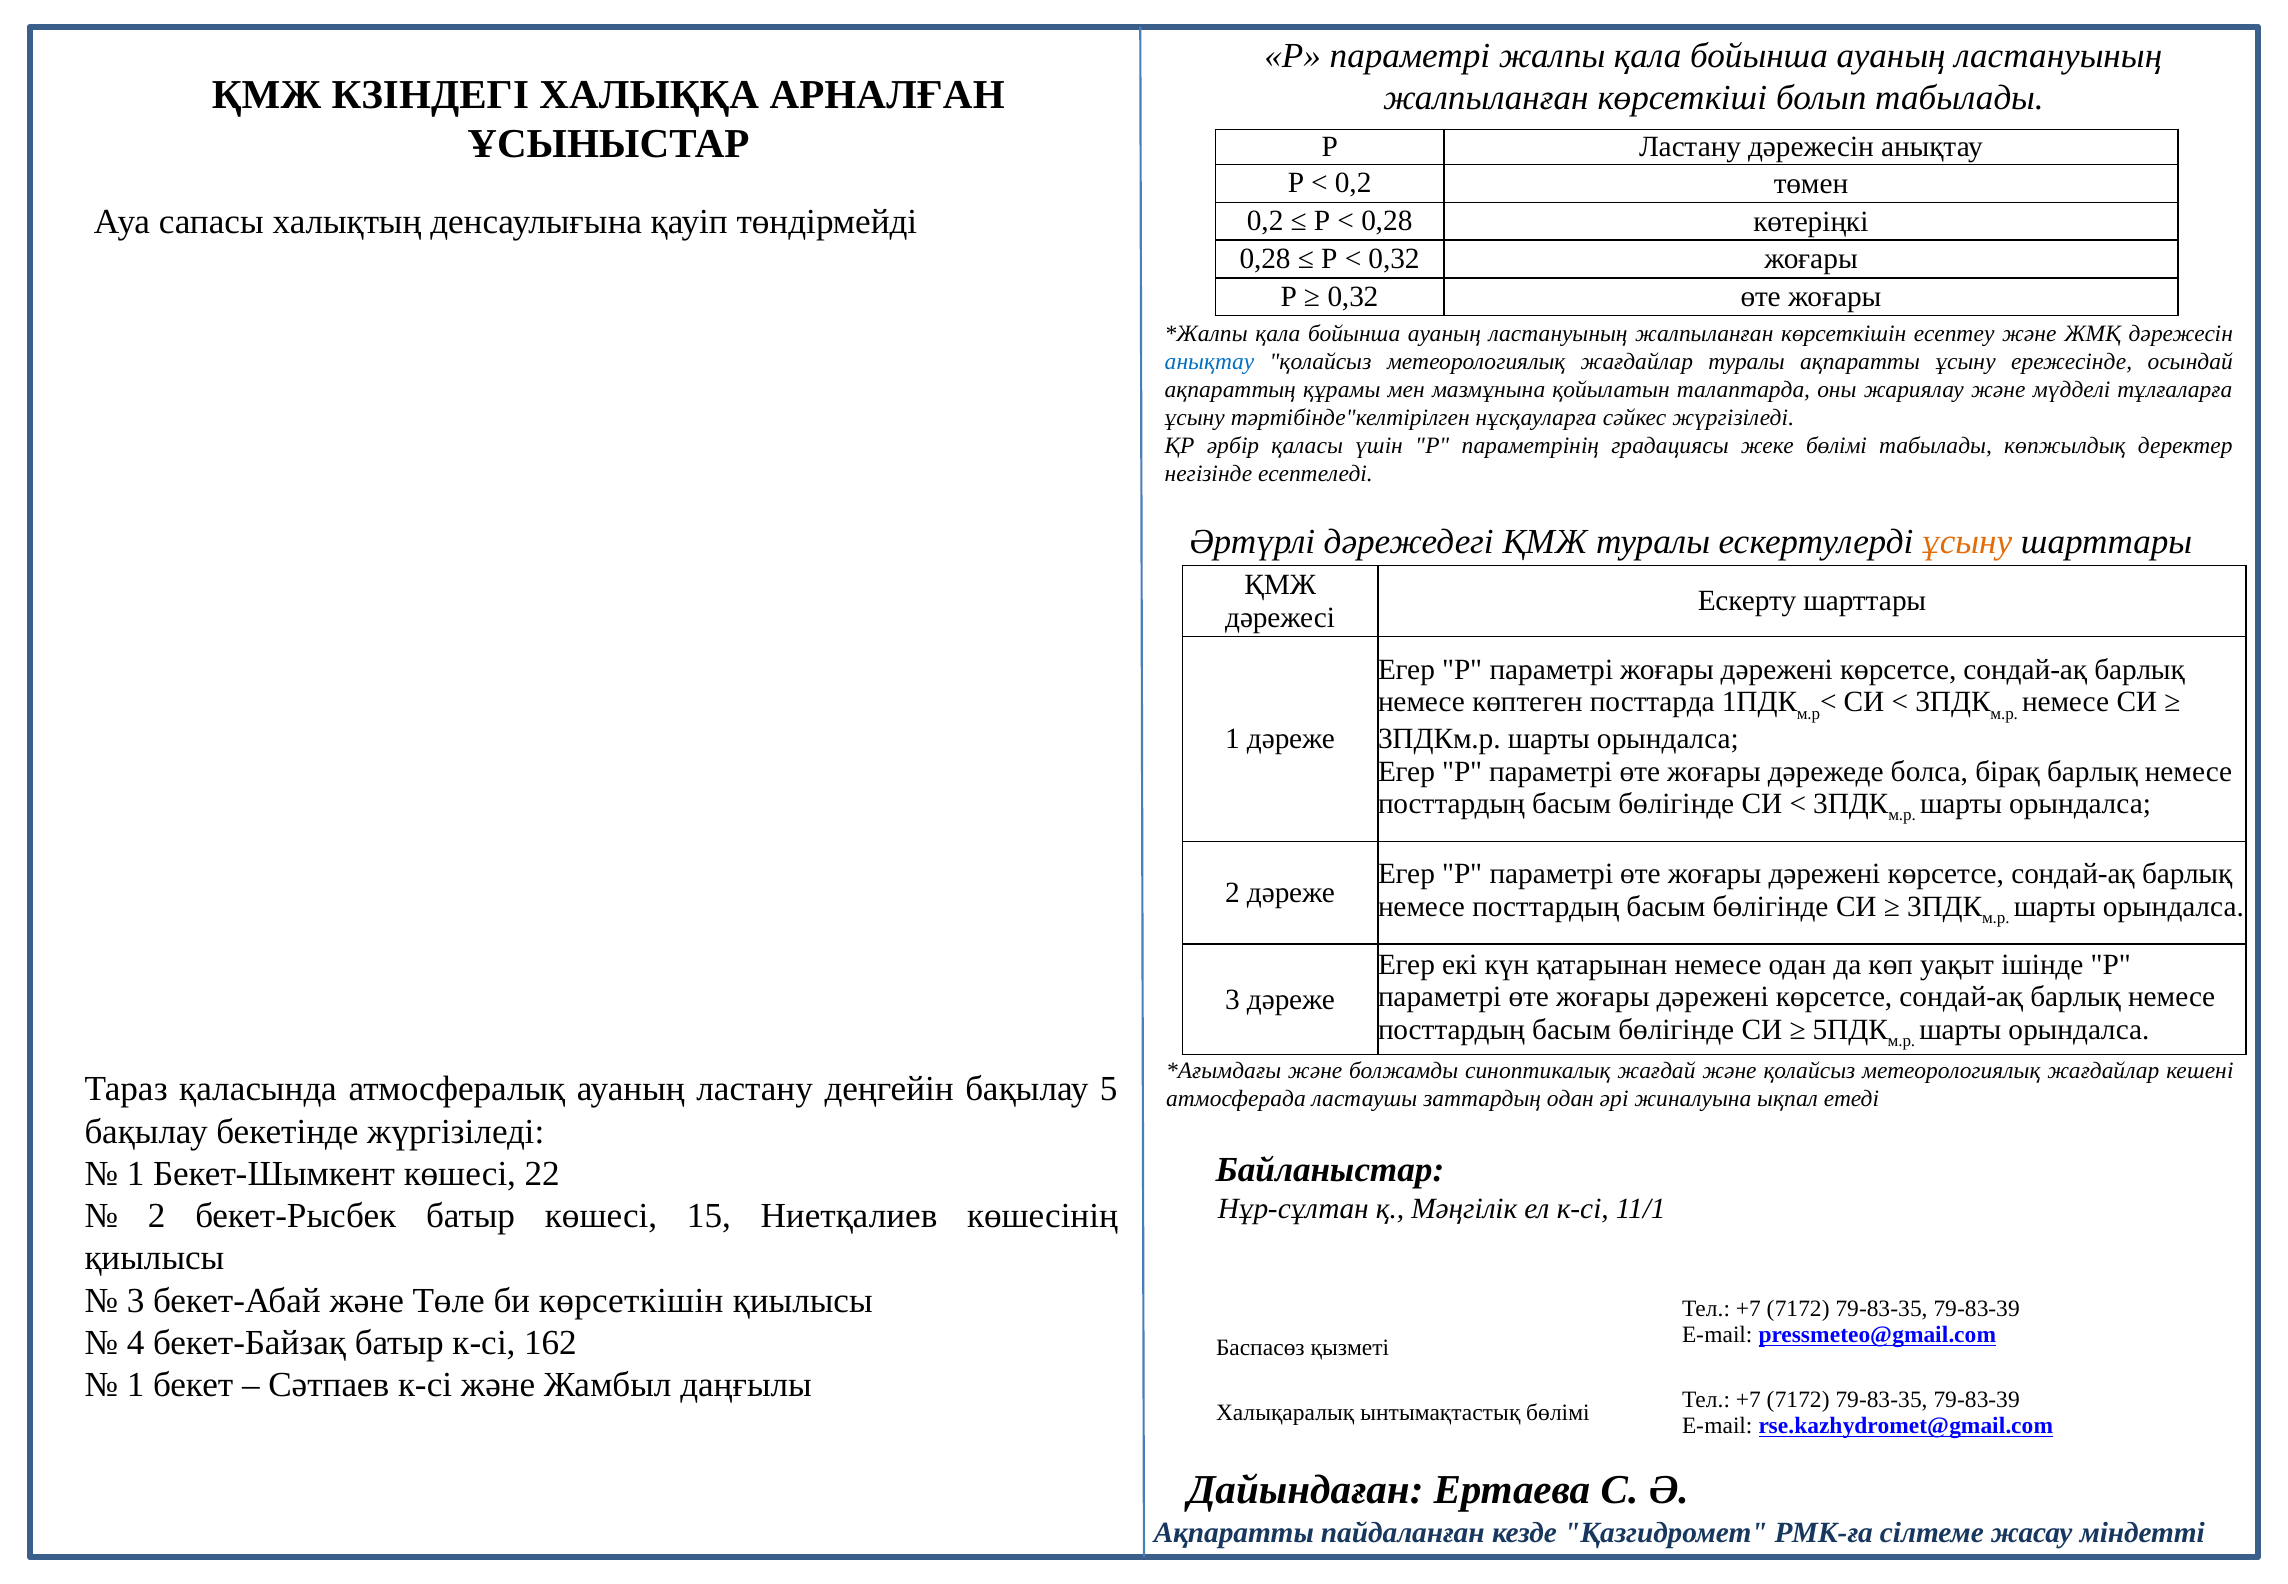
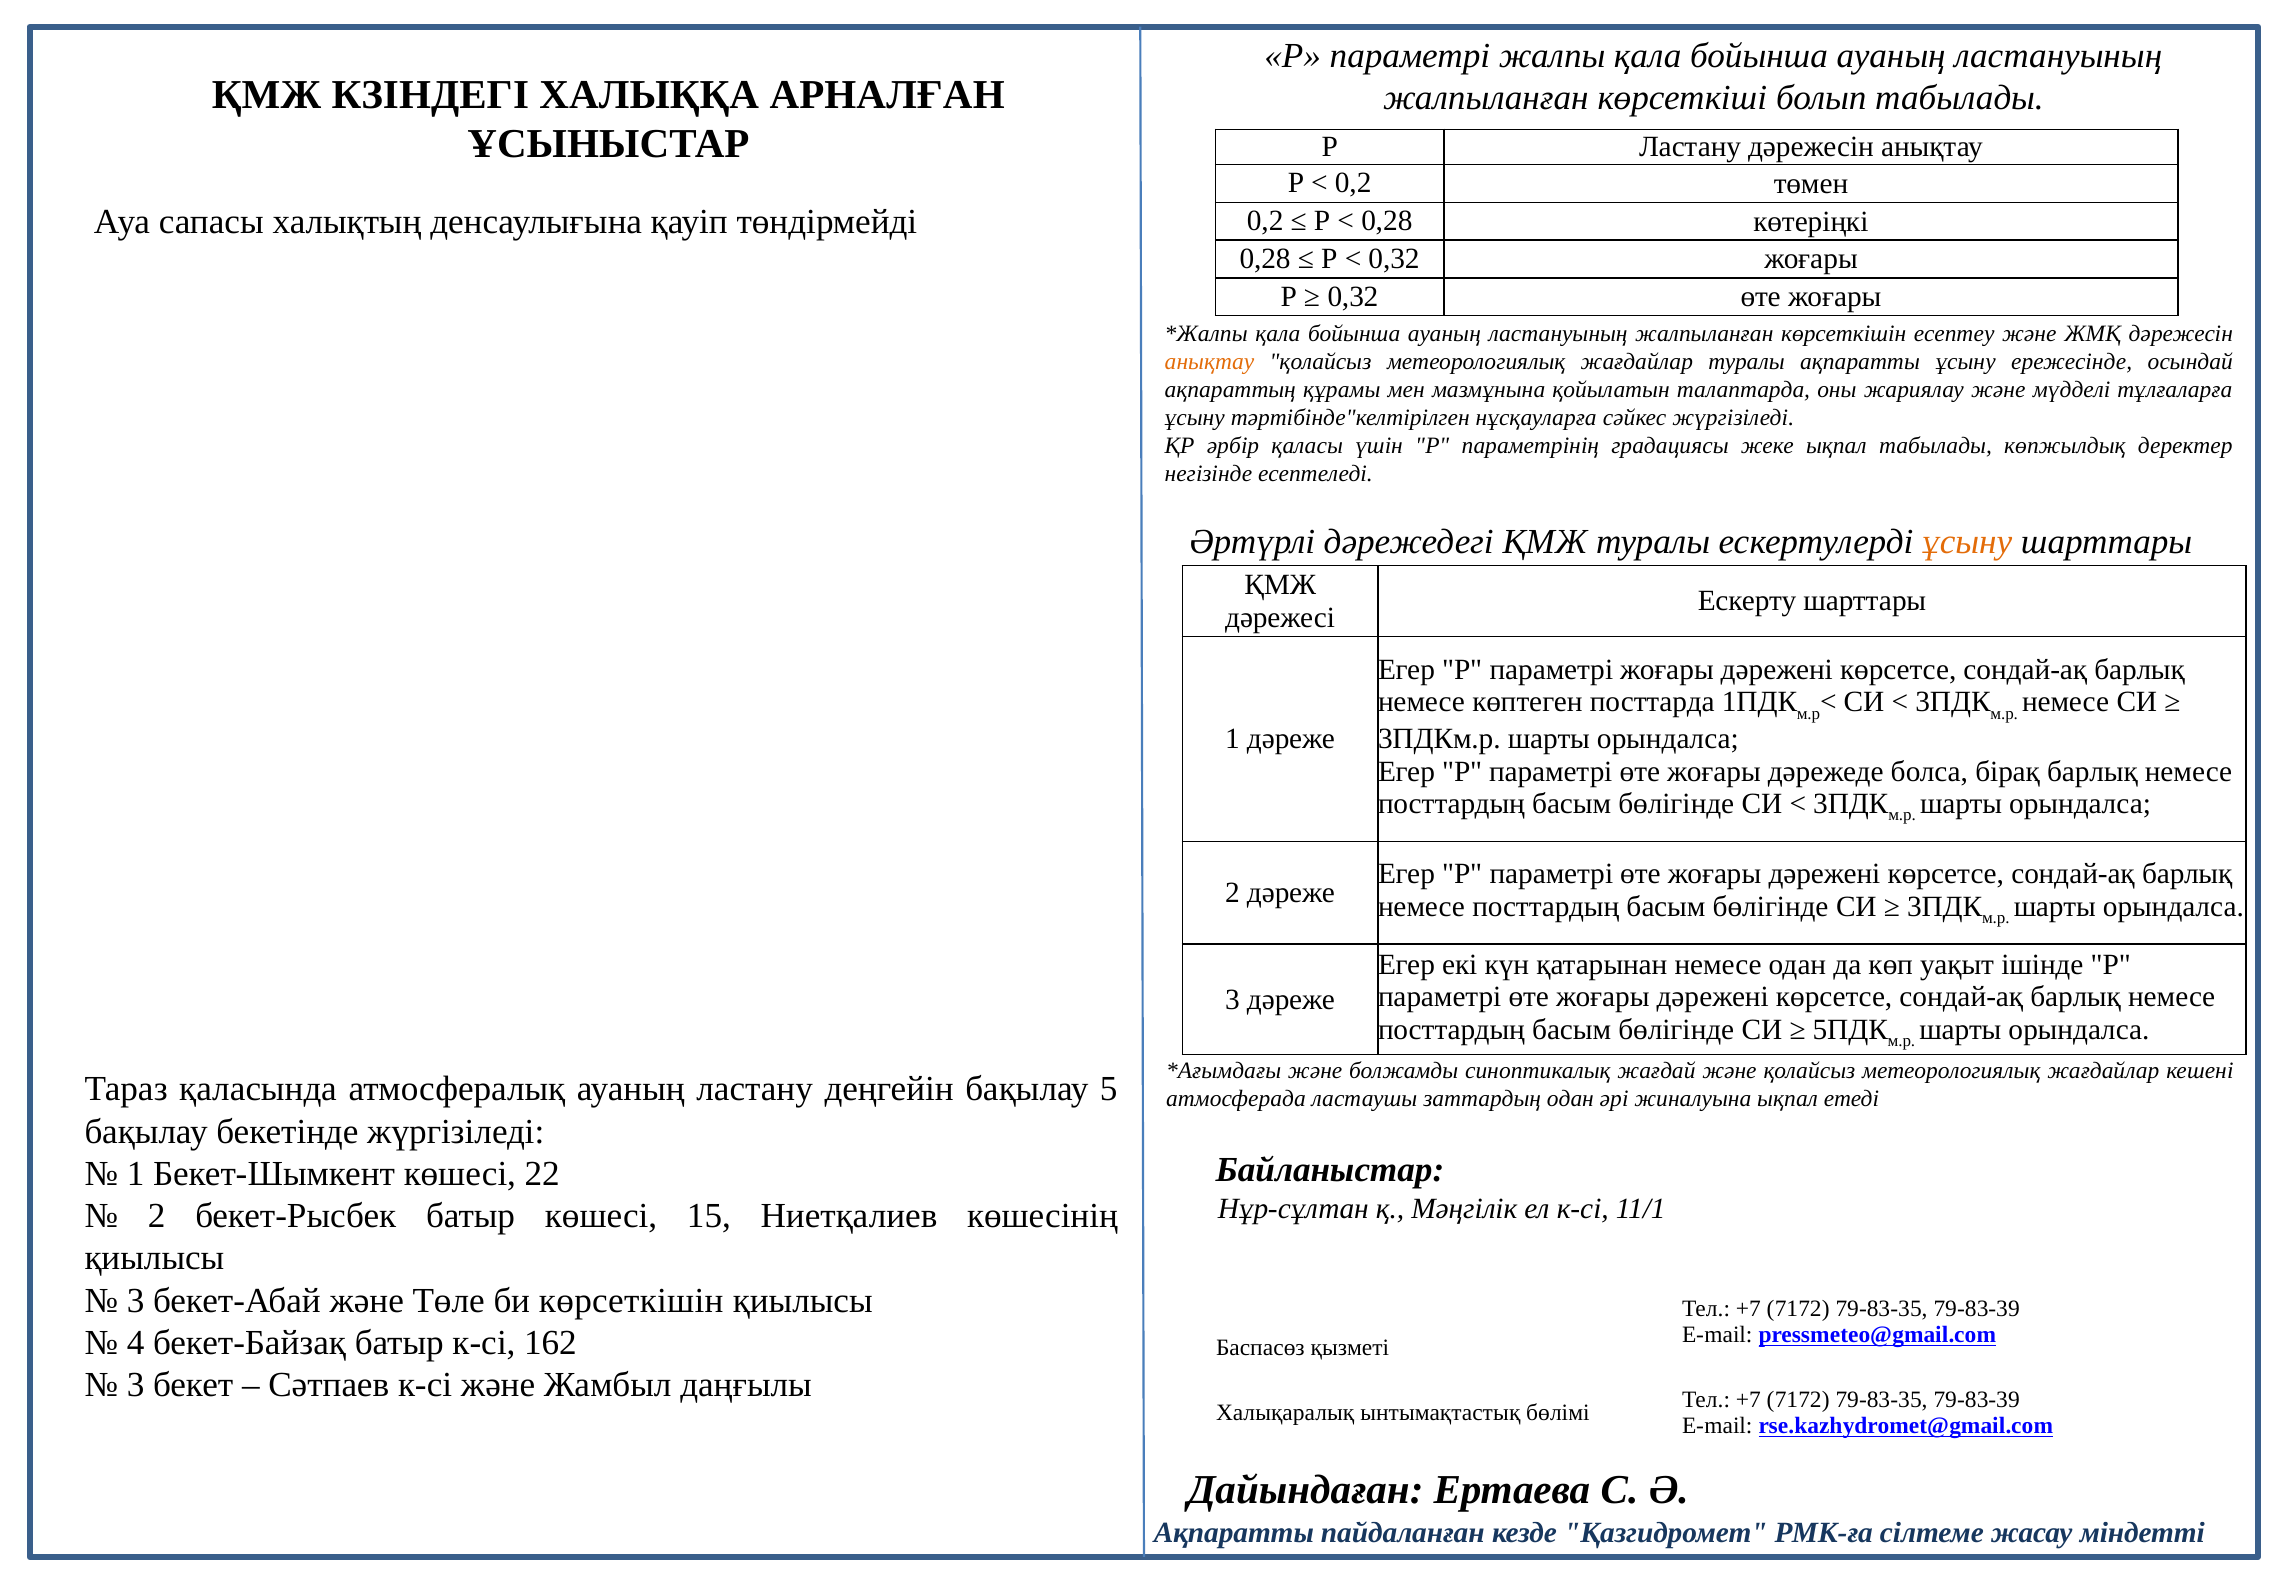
анықтау colour: blue -> orange (1209, 362)
жеке бөлімі: бөлімі -> ықпал (1836, 446)
1: 1 -> 3 (136, 1385)
